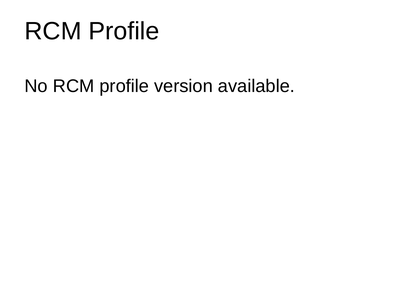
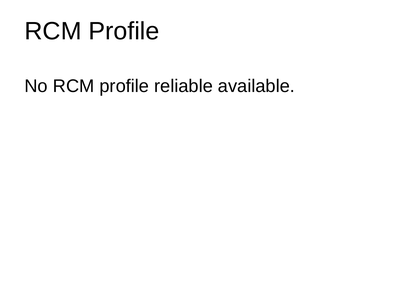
version: version -> reliable (184, 86)
